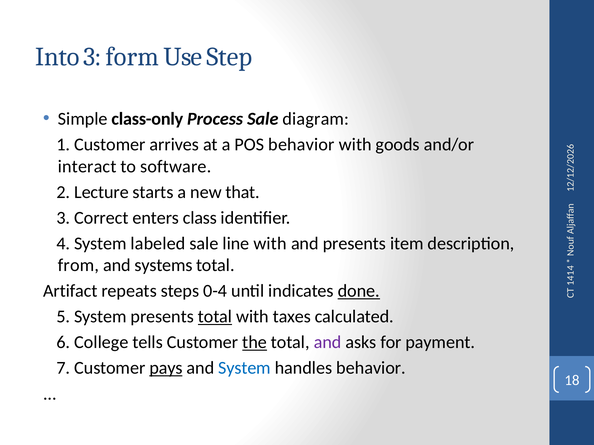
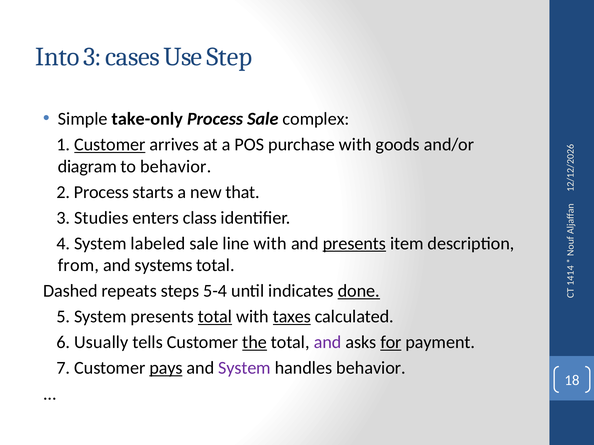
form: form -> cases (133, 57)
class-only: class-only -> take-only (147, 119)
diagram: diagram -> complex (316, 119)
Customer underline: none -> present (110, 145)
POS behavior: behavior -> purchase (302, 145)
interact: interact -> diagram (87, 167)
to software: software -> behavior (176, 167)
2 Lecture: Lecture -> Process (101, 192)
Correct: Correct -> Studies (101, 218)
presents underline: none -> present (354, 244)
Artifact: Artifact -> Dashed (70, 291)
0-4: 0-4 -> 5-4 (215, 291)
taxes underline: none -> present (292, 317)
College: College -> Usually (101, 343)
for underline: none -> present (391, 343)
System colour: blue -> purple (245, 368)
